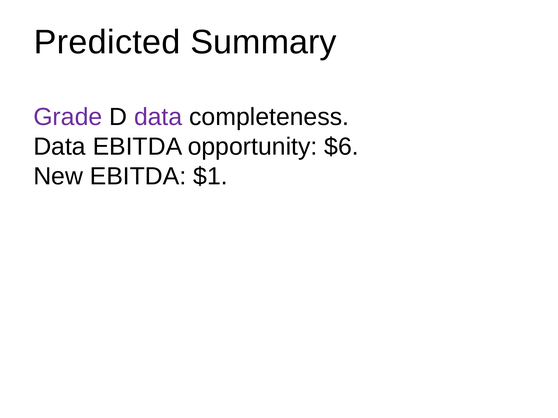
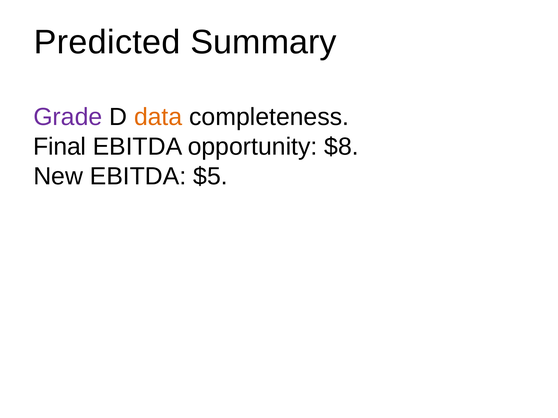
data colour: purple -> orange (158, 117)
Data: Data -> Final (60, 147)
$6: $6 -> $8 (341, 147)
$1: $1 -> $5 (211, 177)
